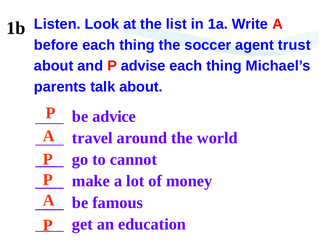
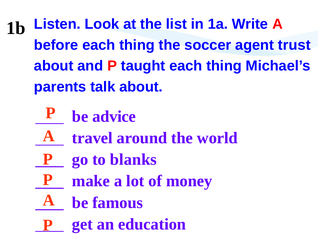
advise: advise -> taught (143, 66)
cannot: cannot -> blanks (133, 159)
